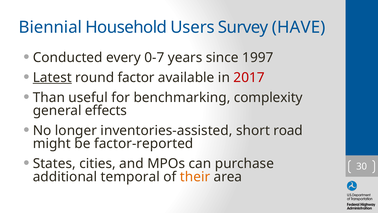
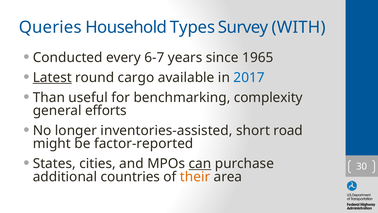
Biennial: Biennial -> Queries (50, 27)
Users: Users -> Types (193, 27)
HAVE: HAVE -> WITH (299, 27)
0-7: 0-7 -> 6-7 (154, 57)
1997: 1997 -> 1965 (258, 57)
factor: factor -> cargo (136, 77)
2017 colour: red -> blue (249, 77)
effects: effects -> efforts (106, 110)
can underline: none -> present (200, 163)
temporal: temporal -> countries (130, 176)
